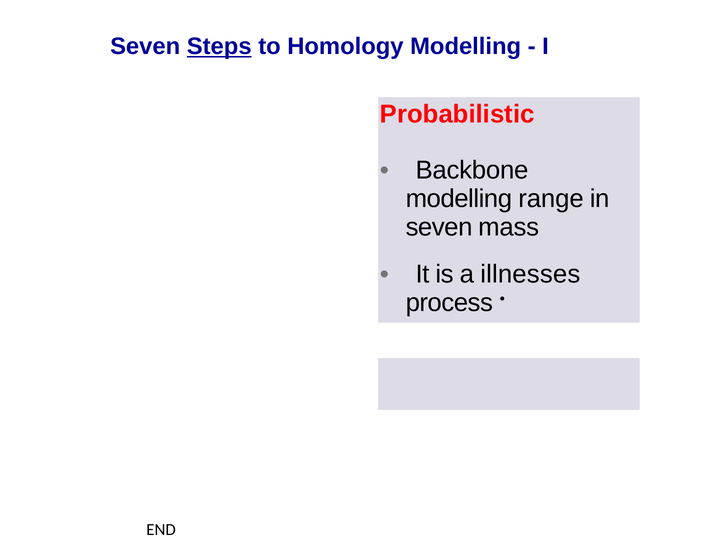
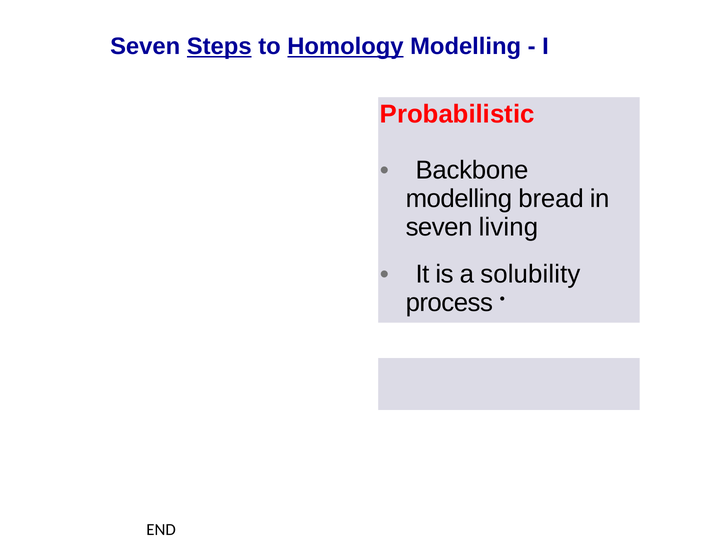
Homology underline: none -> present (345, 46)
range: range -> bread (551, 199)
mass: mass -> living (508, 227)
illnesses: illnesses -> solubility (530, 274)
